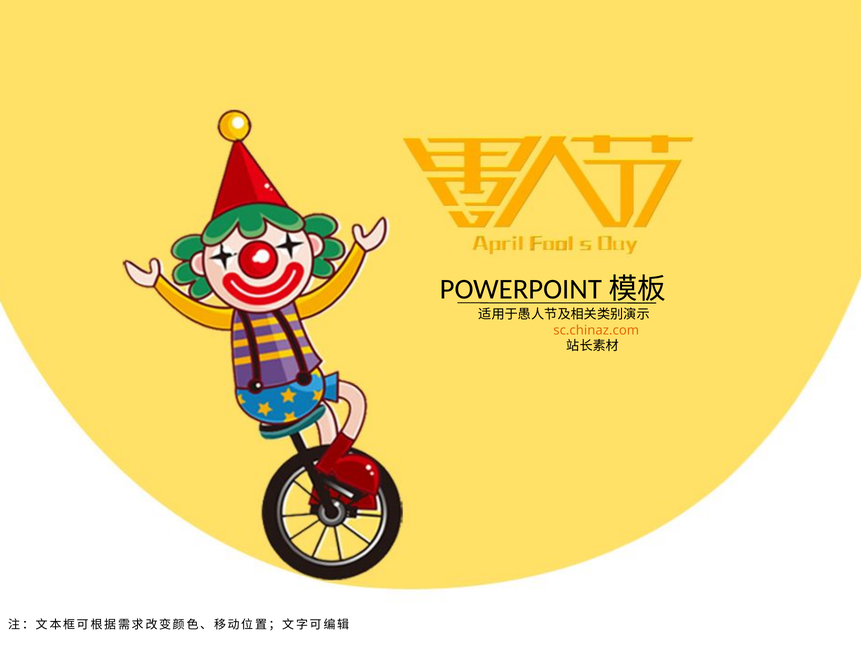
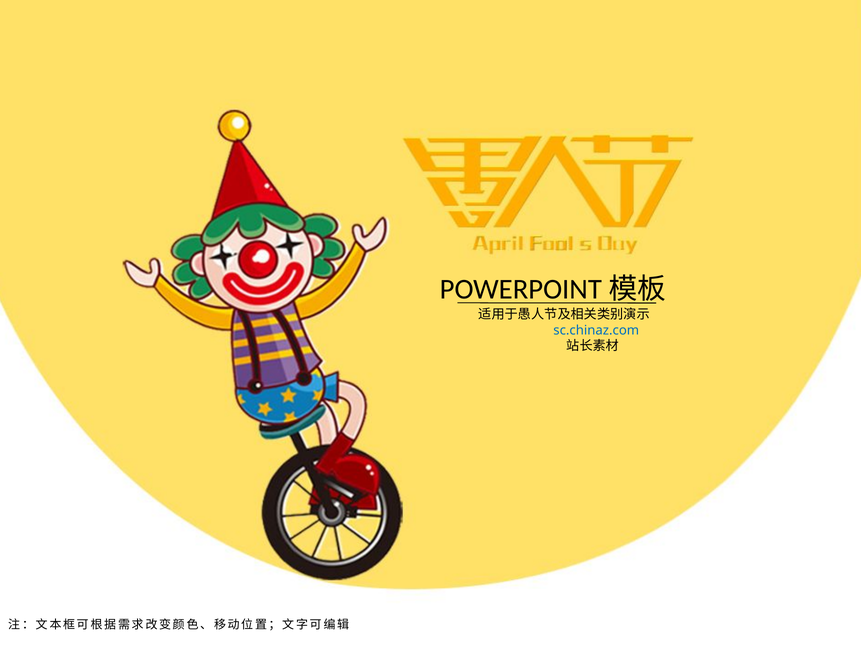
sc.chinaz.com colour: orange -> blue (596, 330)
